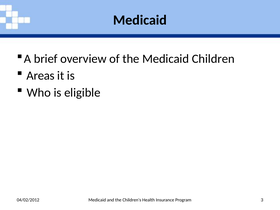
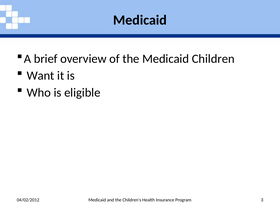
Areas: Areas -> Want (41, 76)
